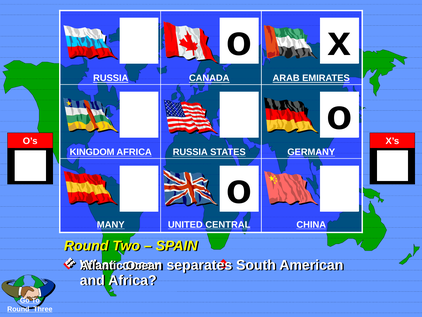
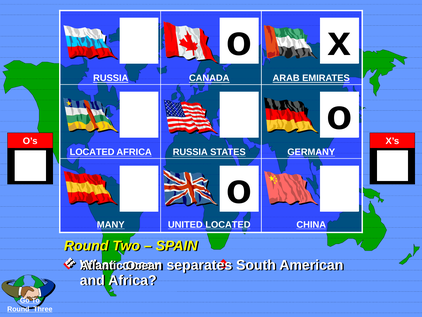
KINGDOM: KINGDOM -> LOCATED (92, 152)
UNITED CENTRAL: CENTRAL -> LOCATED (228, 224)
